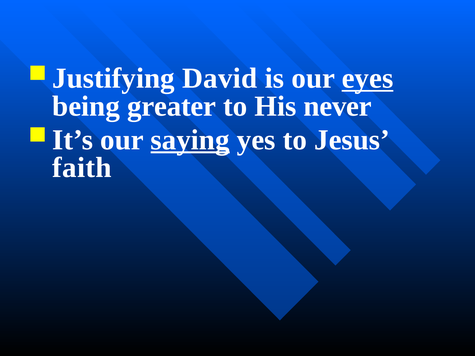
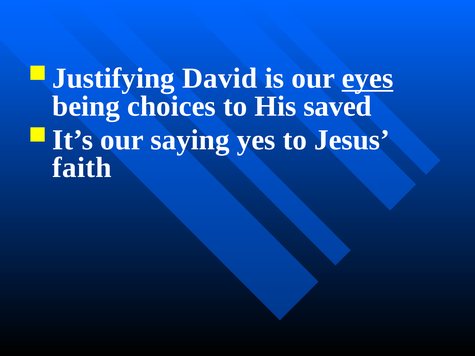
greater: greater -> choices (172, 106)
never: never -> saved (338, 106)
saying underline: present -> none (190, 140)
